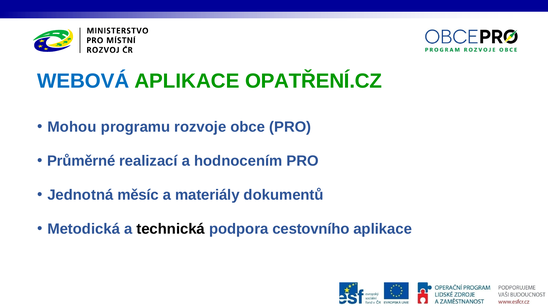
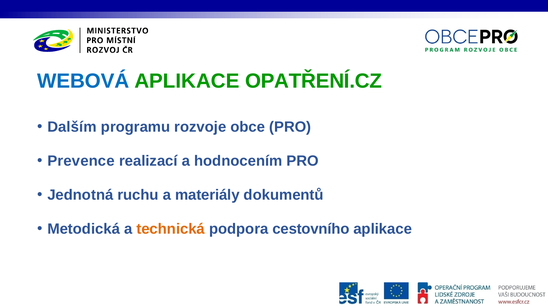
Mohou: Mohou -> Dalším (72, 127)
Průměrné: Průměrné -> Prevence (81, 161)
měsíc: měsíc -> ruchu (138, 195)
technická colour: black -> orange (171, 229)
